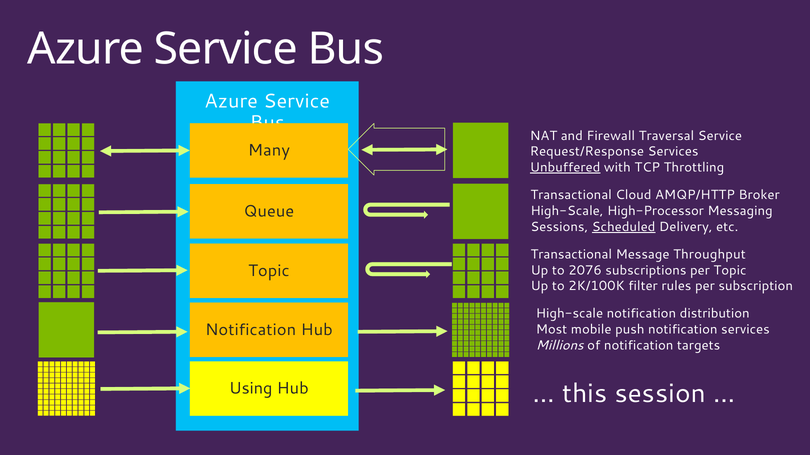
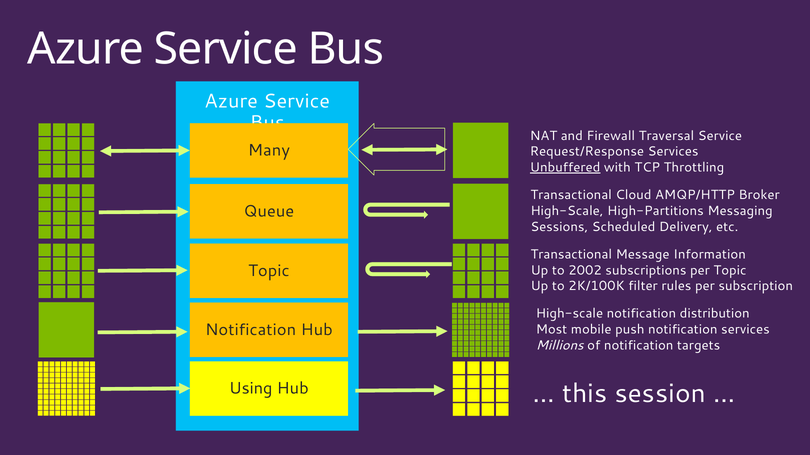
High-Processor: High-Processor -> High-Partitions (655, 211)
Scheduled underline: present -> none (624, 227)
Throughput: Throughput -> Information (709, 255)
2076: 2076 -> 2002 (585, 270)
